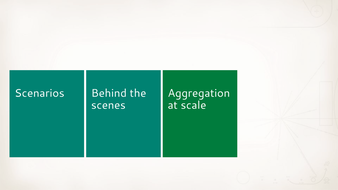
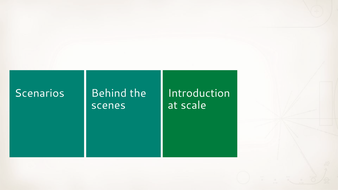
Aggregation: Aggregation -> Introduction (199, 93)
